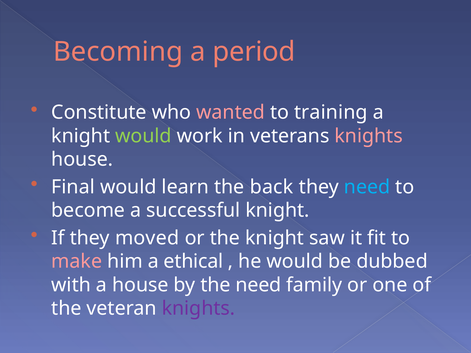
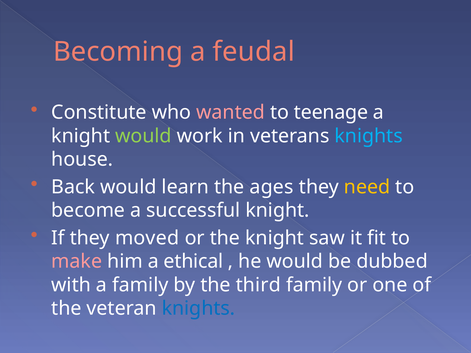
period: period -> feudal (254, 52)
training: training -> teenage (331, 112)
knights colour: pink -> light blue (369, 136)
Final: Final -> Back (73, 187)
back: back -> ages (272, 187)
need colour: light blue -> yellow (367, 187)
a house: house -> family (140, 285)
the need: need -> third (258, 285)
knights colour: purple -> blue (198, 309)
